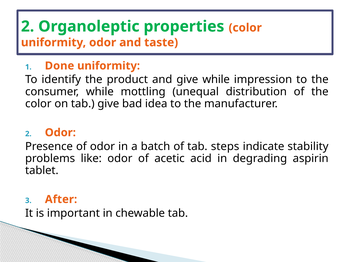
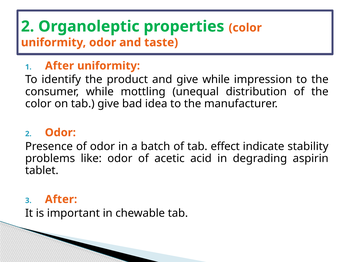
Done: Done -> After (60, 66)
steps: steps -> effect (225, 147)
